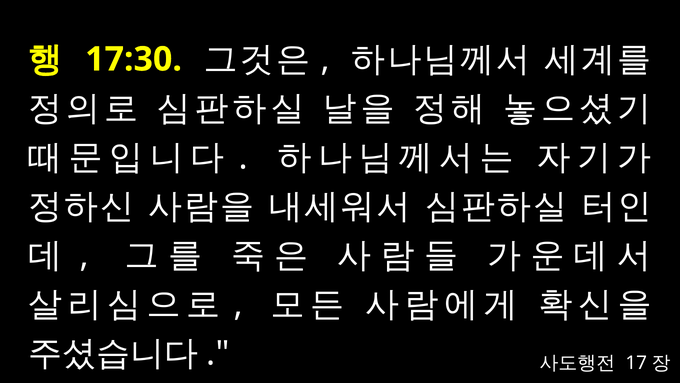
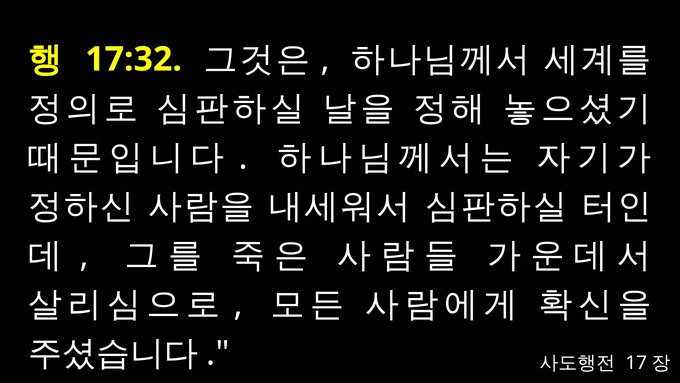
17:30: 17:30 -> 17:32 (134, 59)
